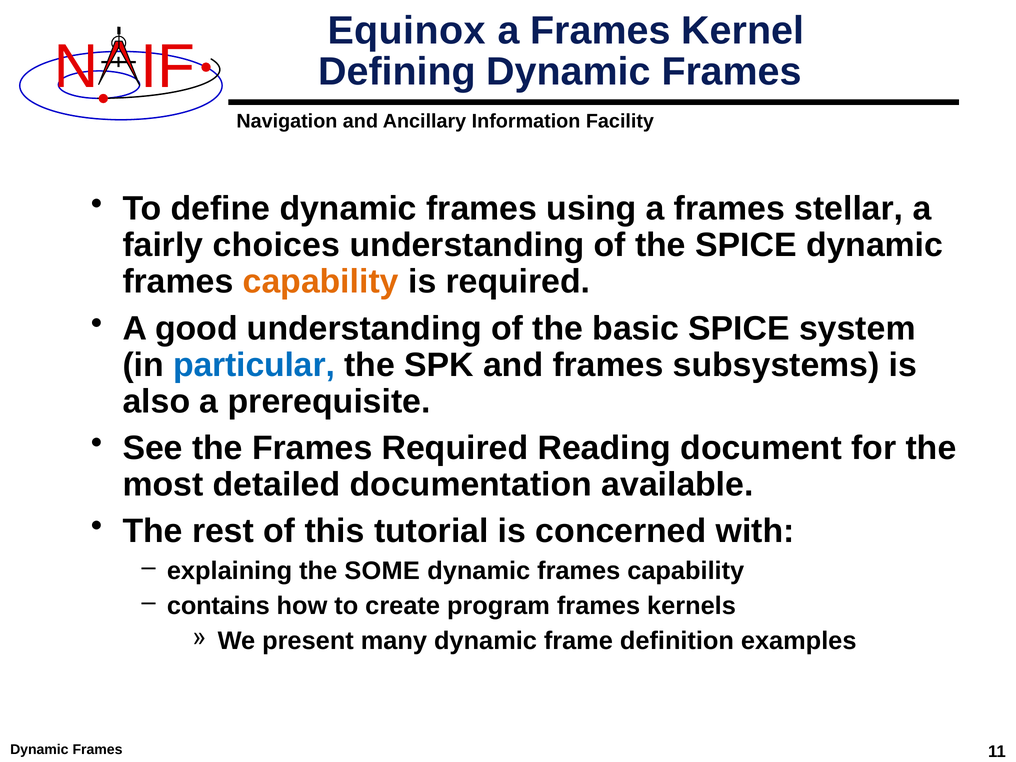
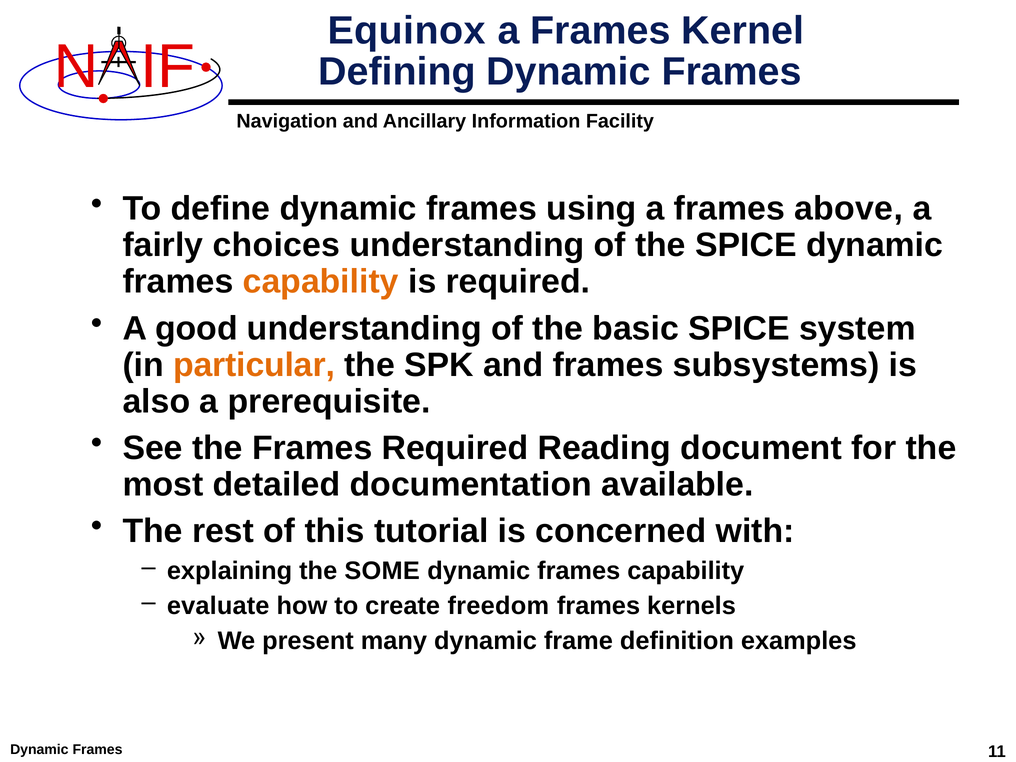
stellar: stellar -> above (849, 209)
particular colour: blue -> orange (254, 365)
contains: contains -> evaluate (218, 606)
program: program -> freedom (498, 606)
